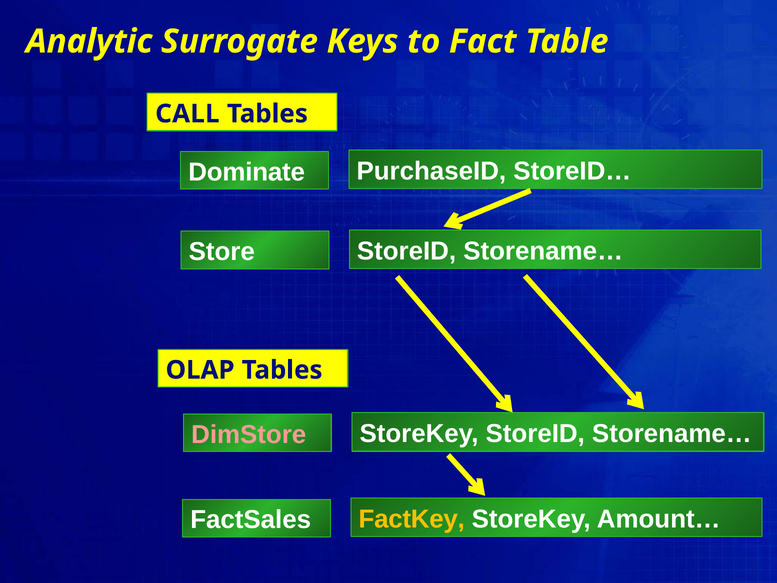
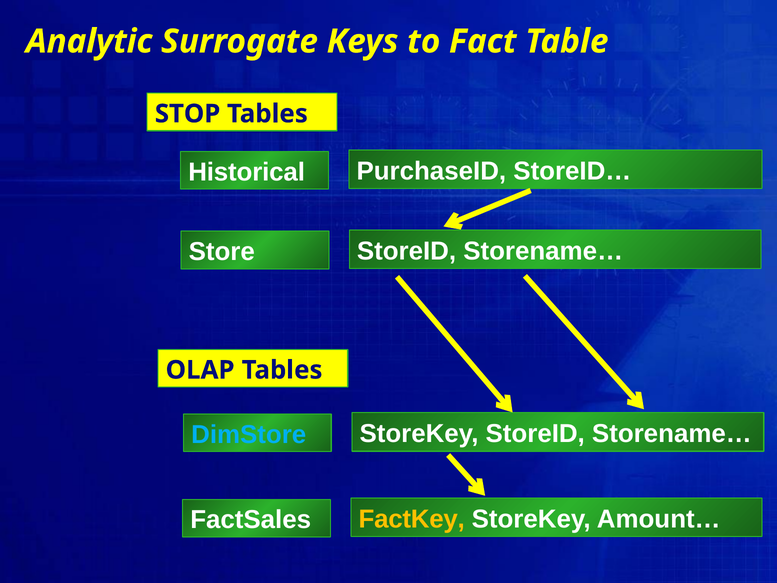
CALL: CALL -> STOP (188, 114)
Dominate: Dominate -> Historical (247, 172)
DimStore colour: pink -> light blue (249, 434)
